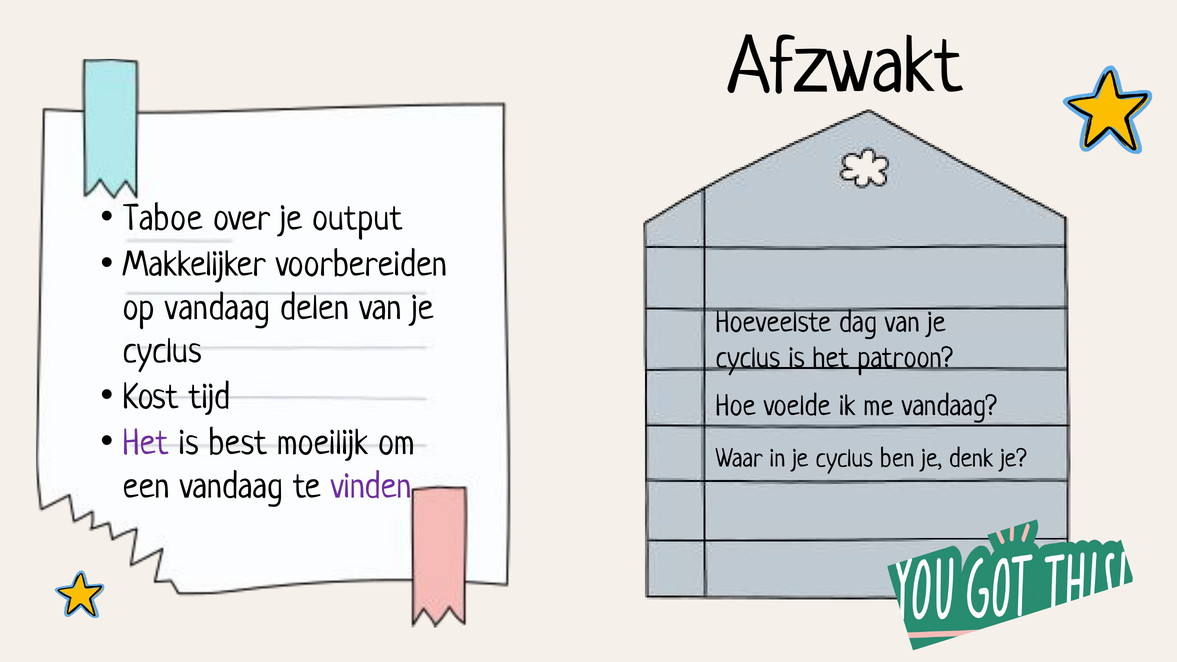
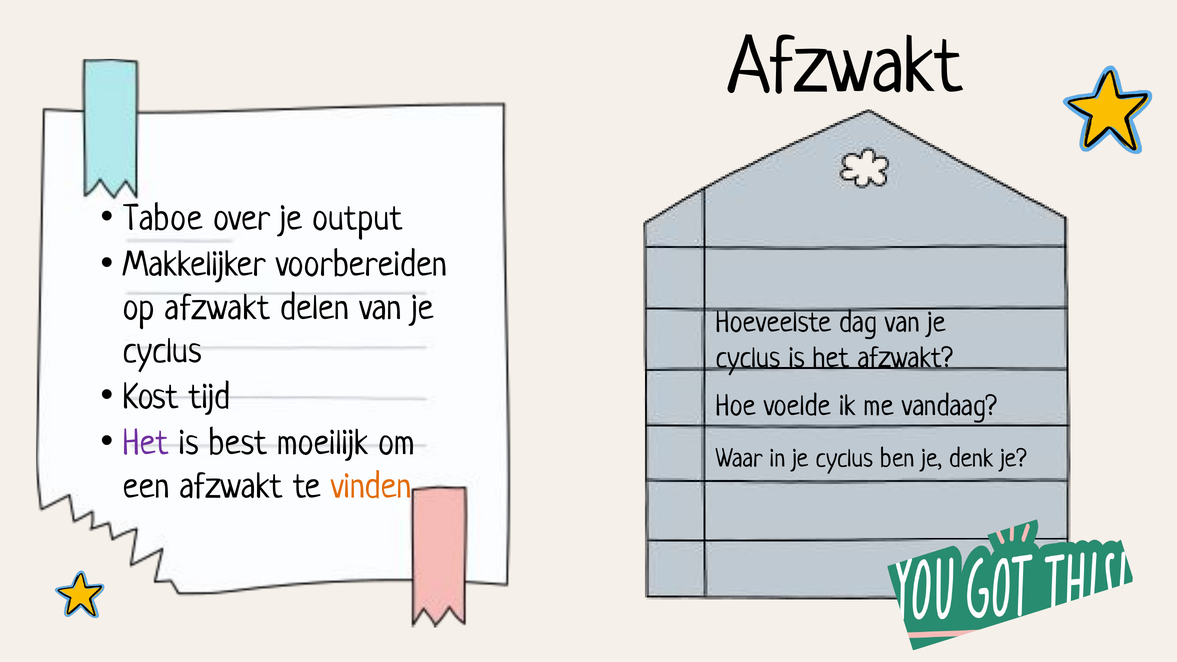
op vandaag: vandaag -> afzwakt (218, 307)
het patroon: patroon -> afzwakt (905, 357)
een vandaag: vandaag -> afzwakt (231, 486)
vinden colour: purple -> orange (371, 486)
